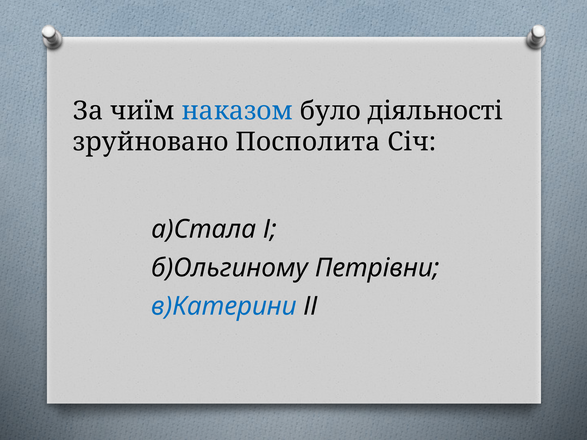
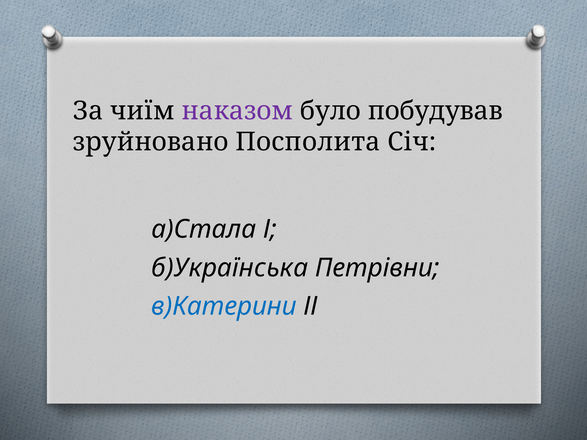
наказом colour: blue -> purple (237, 111)
діяльності: діяльності -> побудував (435, 111)
б)Ольгиному: б)Ольгиному -> б)Українська (230, 268)
